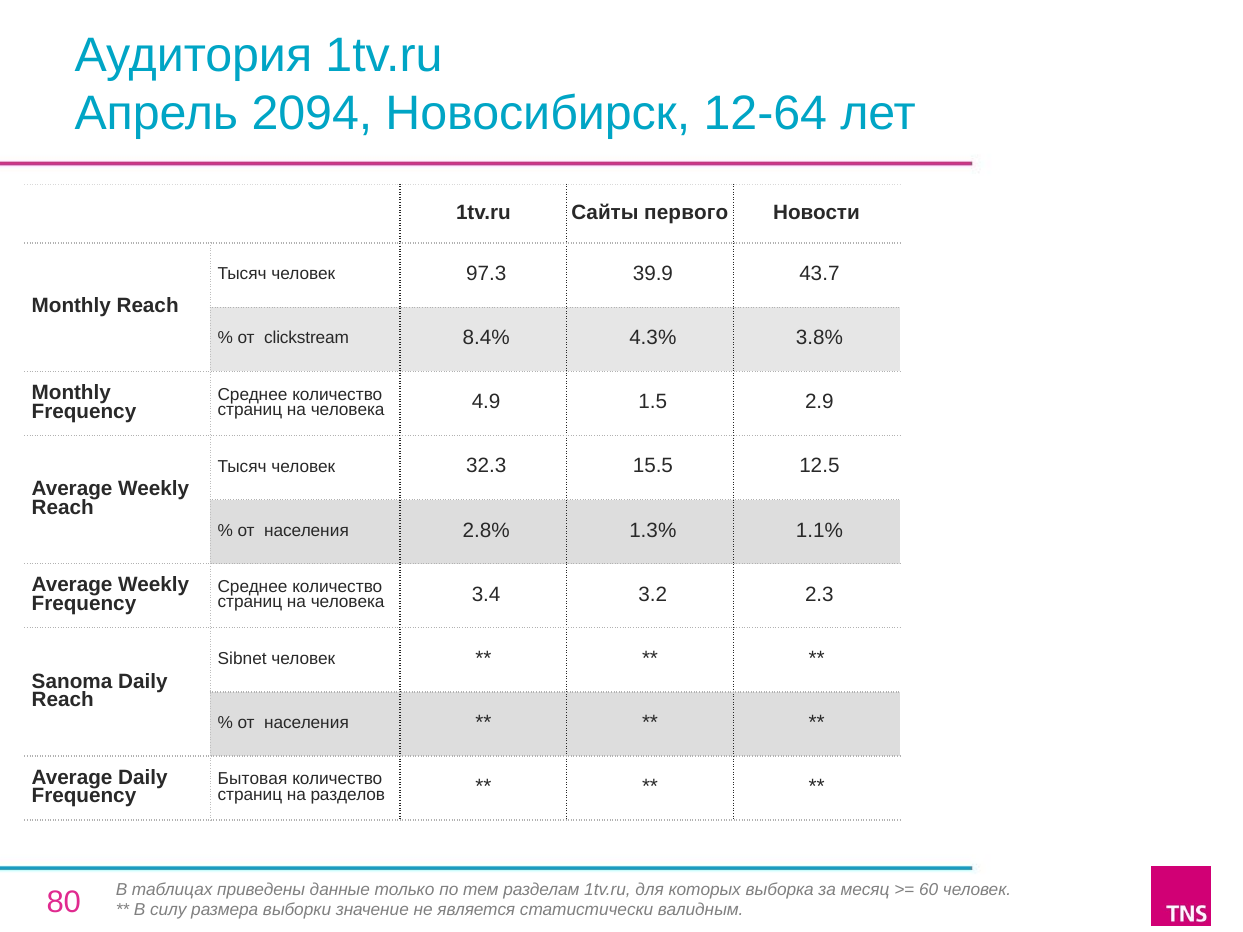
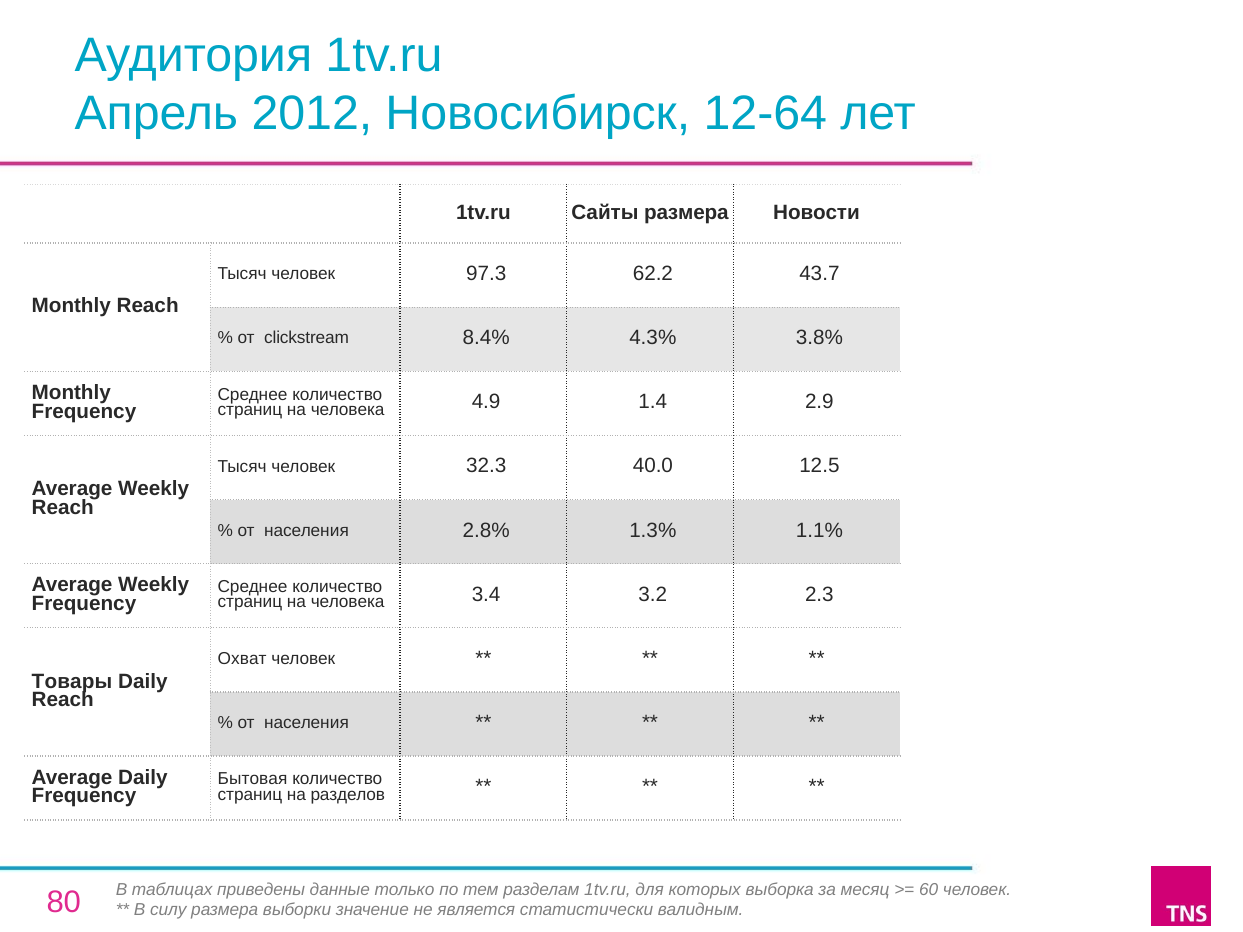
2094: 2094 -> 2012 (312, 113)
Сайты первого: первого -> размера (686, 213)
39.9: 39.9 -> 62.2 (653, 274)
1.5: 1.5 -> 1.4 (653, 402)
15.5: 15.5 -> 40.0 (653, 466)
Sibnet: Sibnet -> Охват (242, 659)
Sanoma: Sanoma -> Товары (72, 681)
